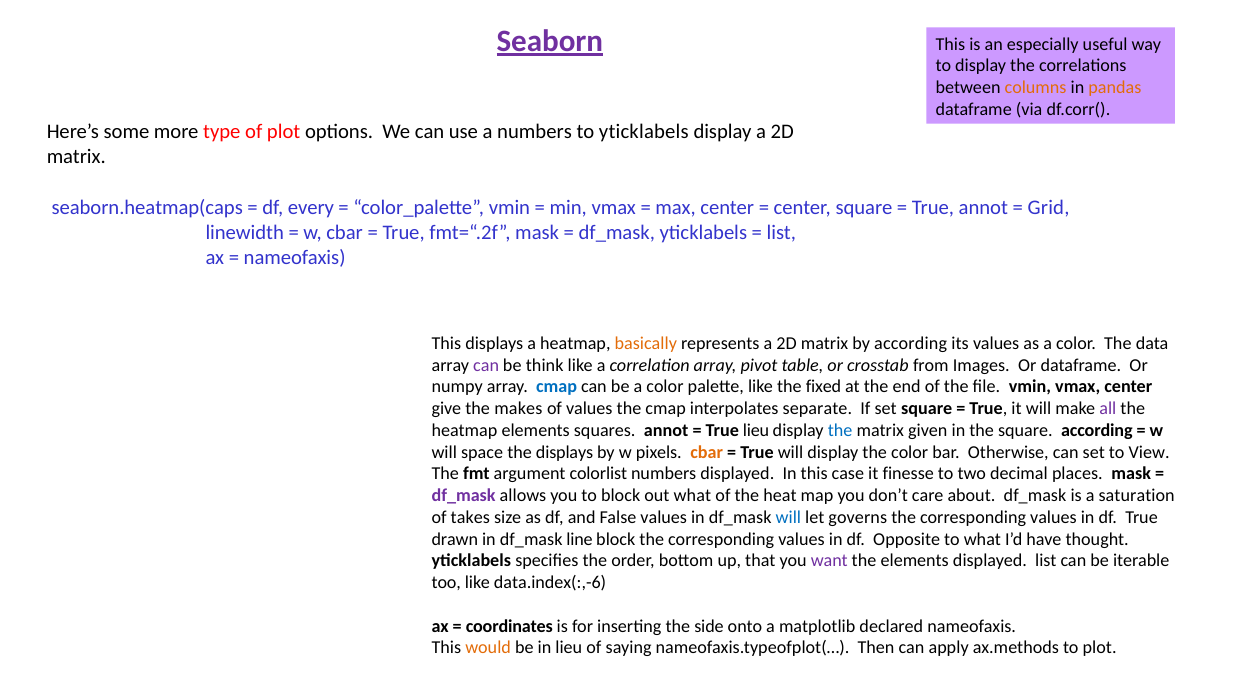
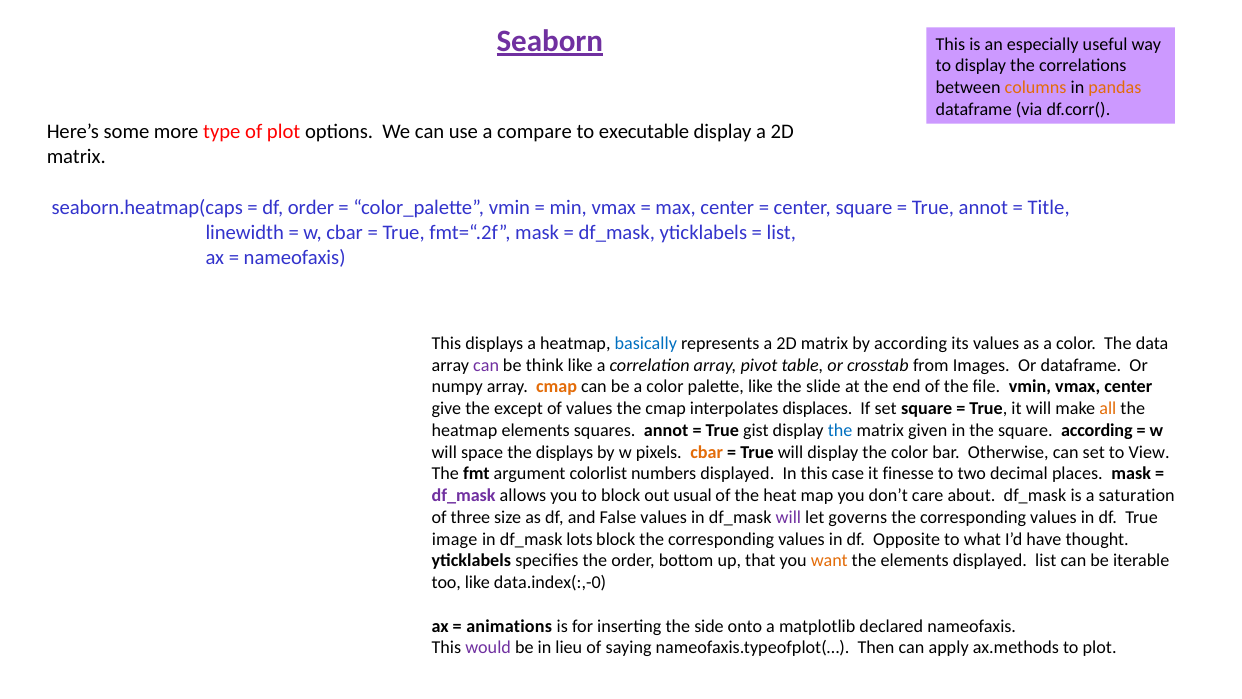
a numbers: numbers -> compare (535, 131)
to yticklabels: yticklabels -> executable (644, 131)
df every: every -> order (311, 207)
Grid: Grid -> Title (1049, 207)
basically colour: orange -> blue (646, 343)
cmap colour: blue -> orange (557, 387)
fixed: fixed -> slide (823, 387)
makes: makes -> except (518, 408)
separate: separate -> displaces (817, 408)
all colour: purple -> orange (1108, 408)
True lieu: lieu -> gist (756, 430)
out what: what -> usual (693, 495)
takes: takes -> three (470, 517)
will colour: blue -> purple (788, 517)
drawn: drawn -> image (455, 539)
line: line -> lots (579, 539)
want colour: purple -> orange (829, 561)
data.index(:,-6: data.index(:,-6 -> data.index(:,-0 (550, 582)
coordinates: coordinates -> animations (509, 626)
would colour: orange -> purple (488, 648)
